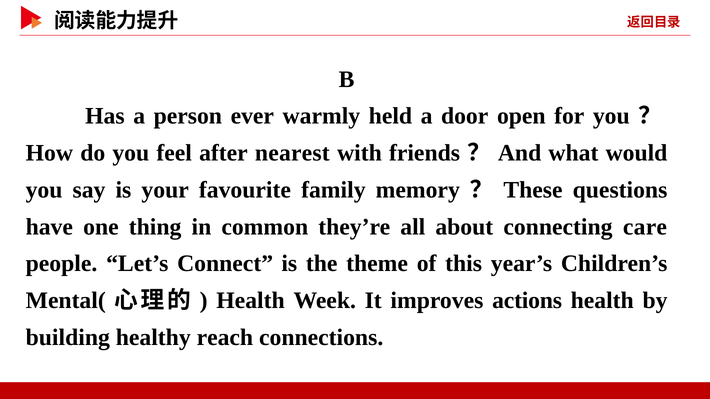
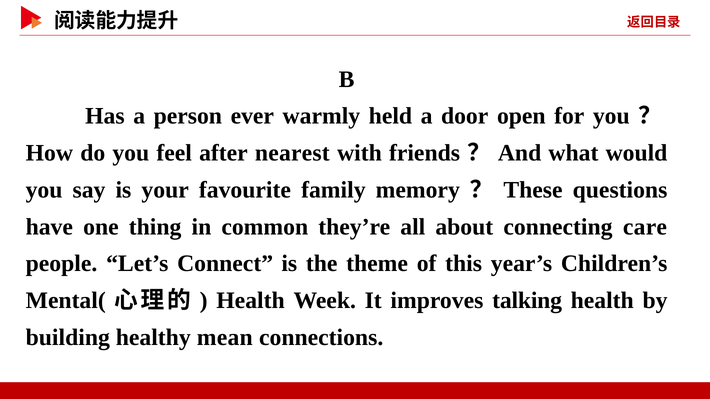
actions: actions -> talking (527, 301)
reach: reach -> mean (225, 338)
